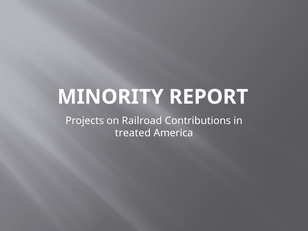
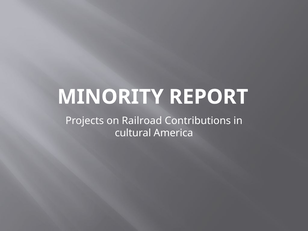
treated: treated -> cultural (133, 133)
